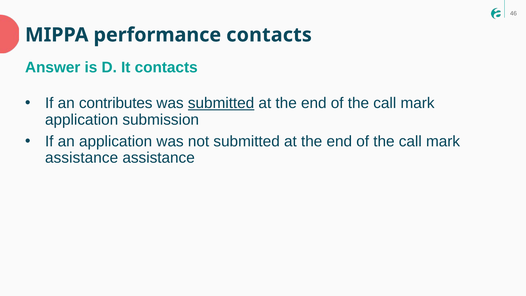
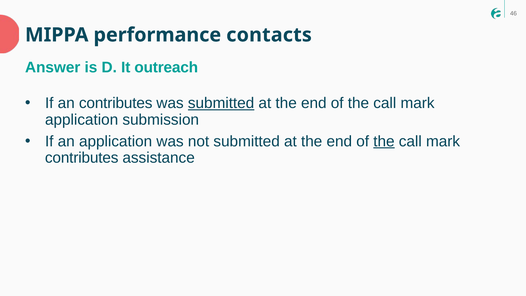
It contacts: contacts -> outreach (166, 67)
the underline: none -> present (384, 141)
assistance: assistance -> contributes (82, 158)
